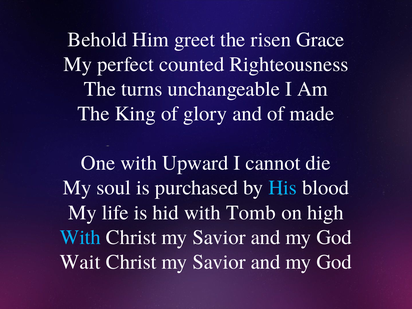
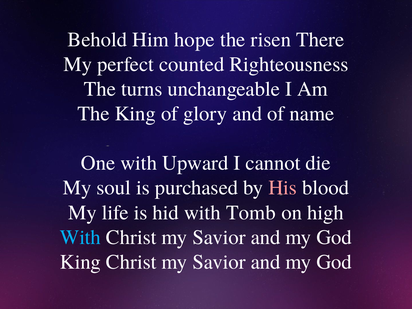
greet: greet -> hope (194, 40)
Grace: Grace -> There (320, 40)
made: made -> name (312, 114)
His colour: light blue -> pink (283, 188)
Wait: Wait -> King (80, 262)
